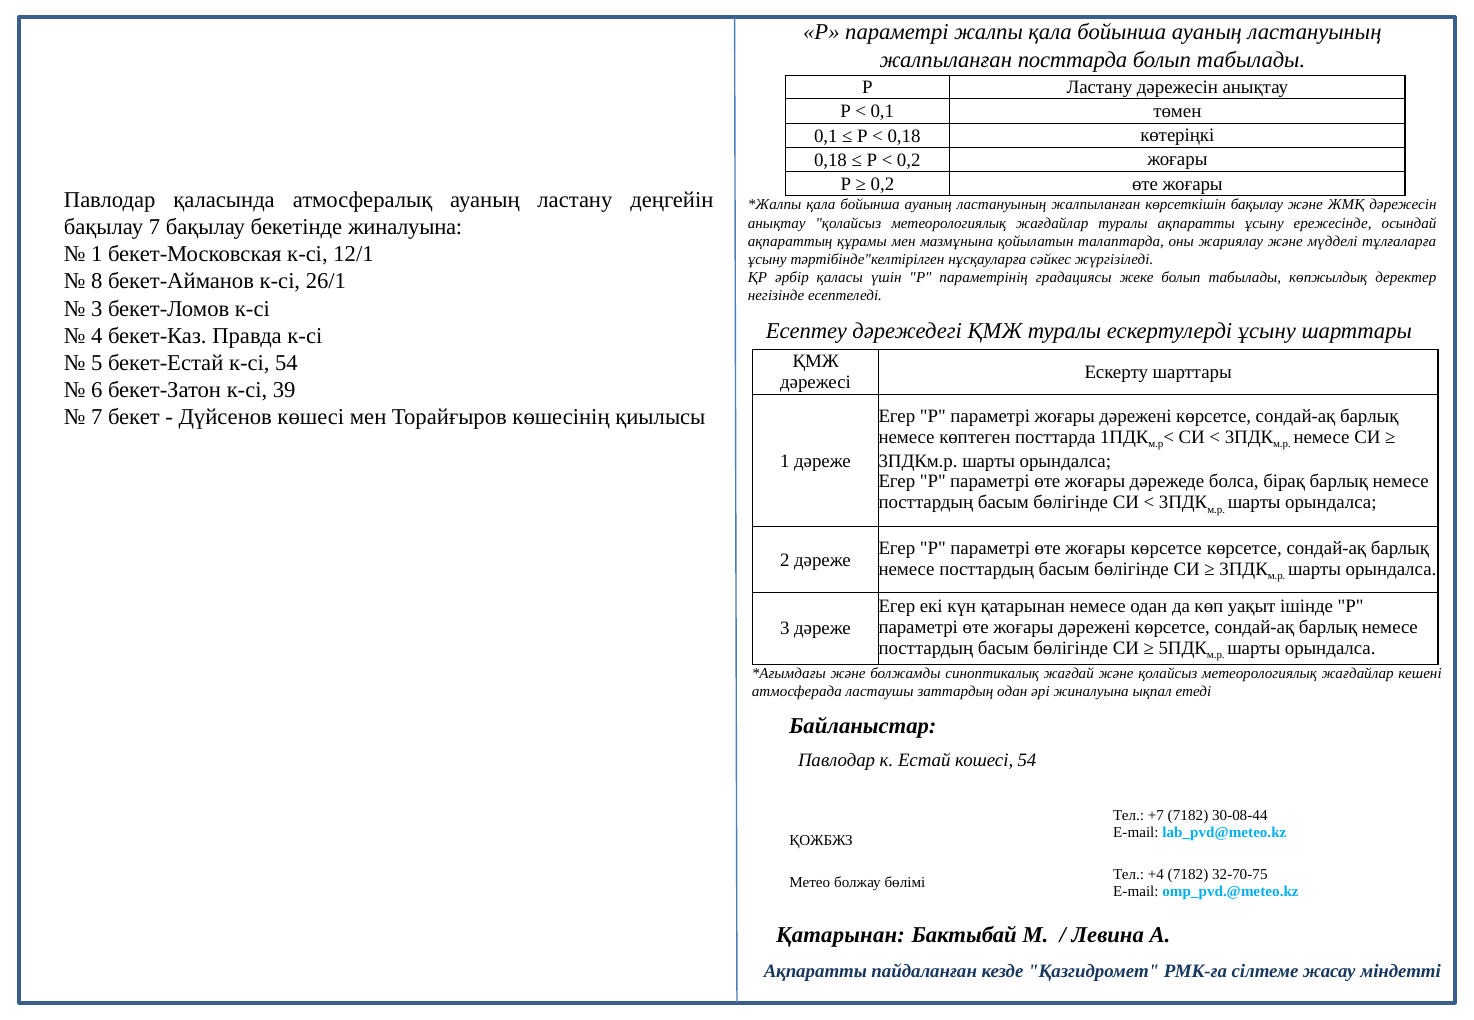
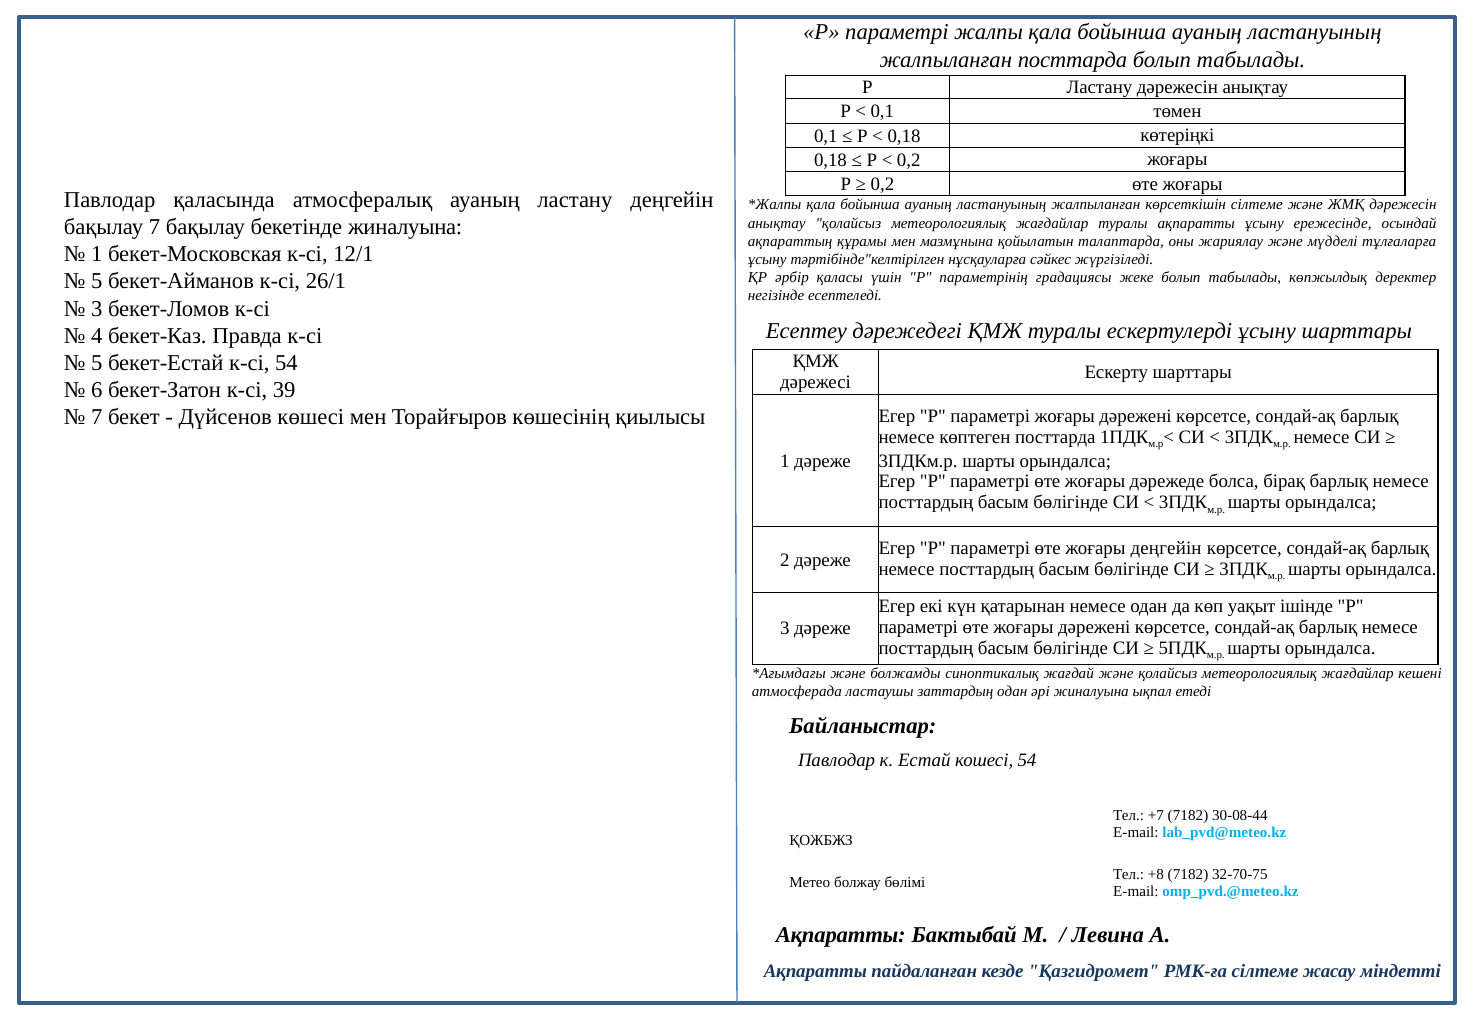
көрсеткішін бақылау: бақылау -> сілтеме (1257, 205)
8: 8 -> 5 (97, 282)
жоғары көрсетсе: көрсетсе -> деңгейін (1166, 548)
+4: +4 -> +8 (1156, 875)
Қатарынан: Қатарынан -> Ақпаратты (841, 935)
